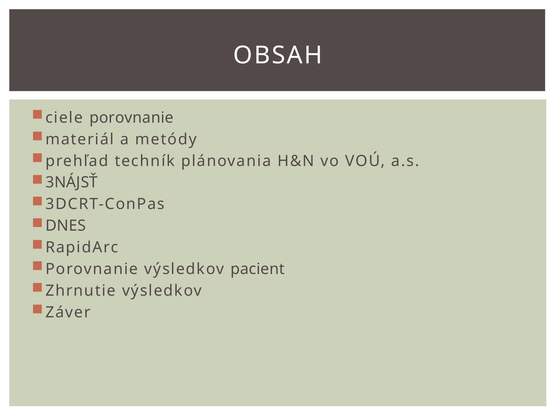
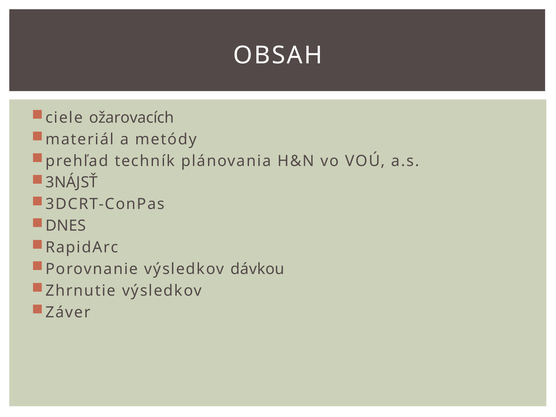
ciele porovnanie: porovnanie -> ožarovacích (132, 118)
pacient: pacient -> dávkou (258, 269)
